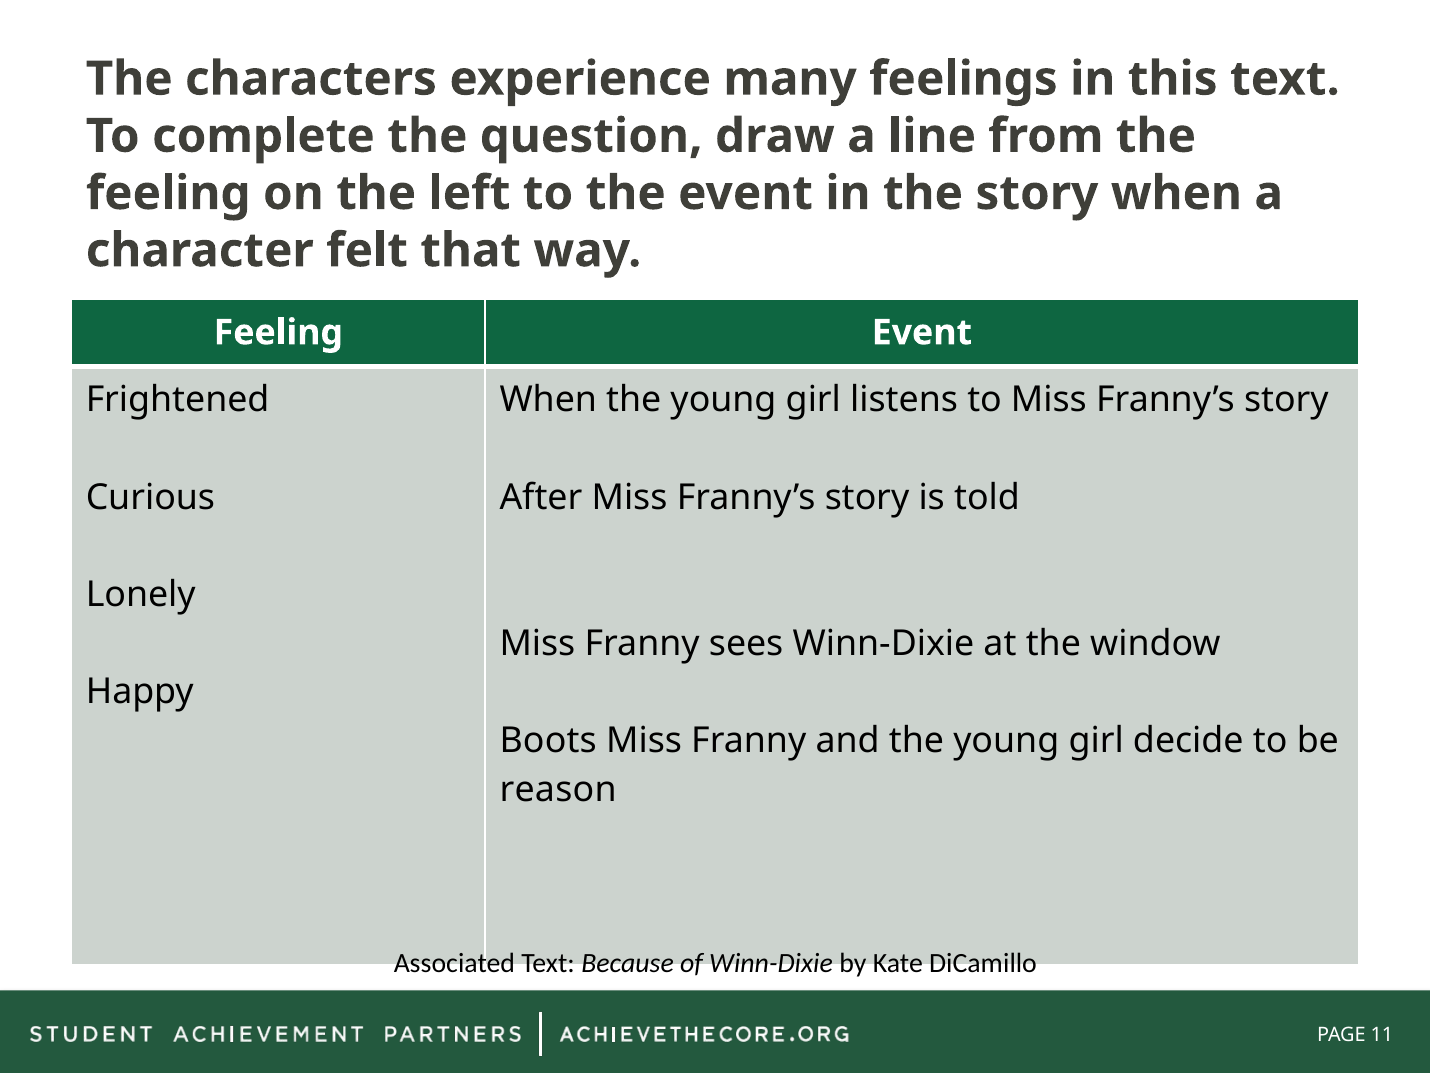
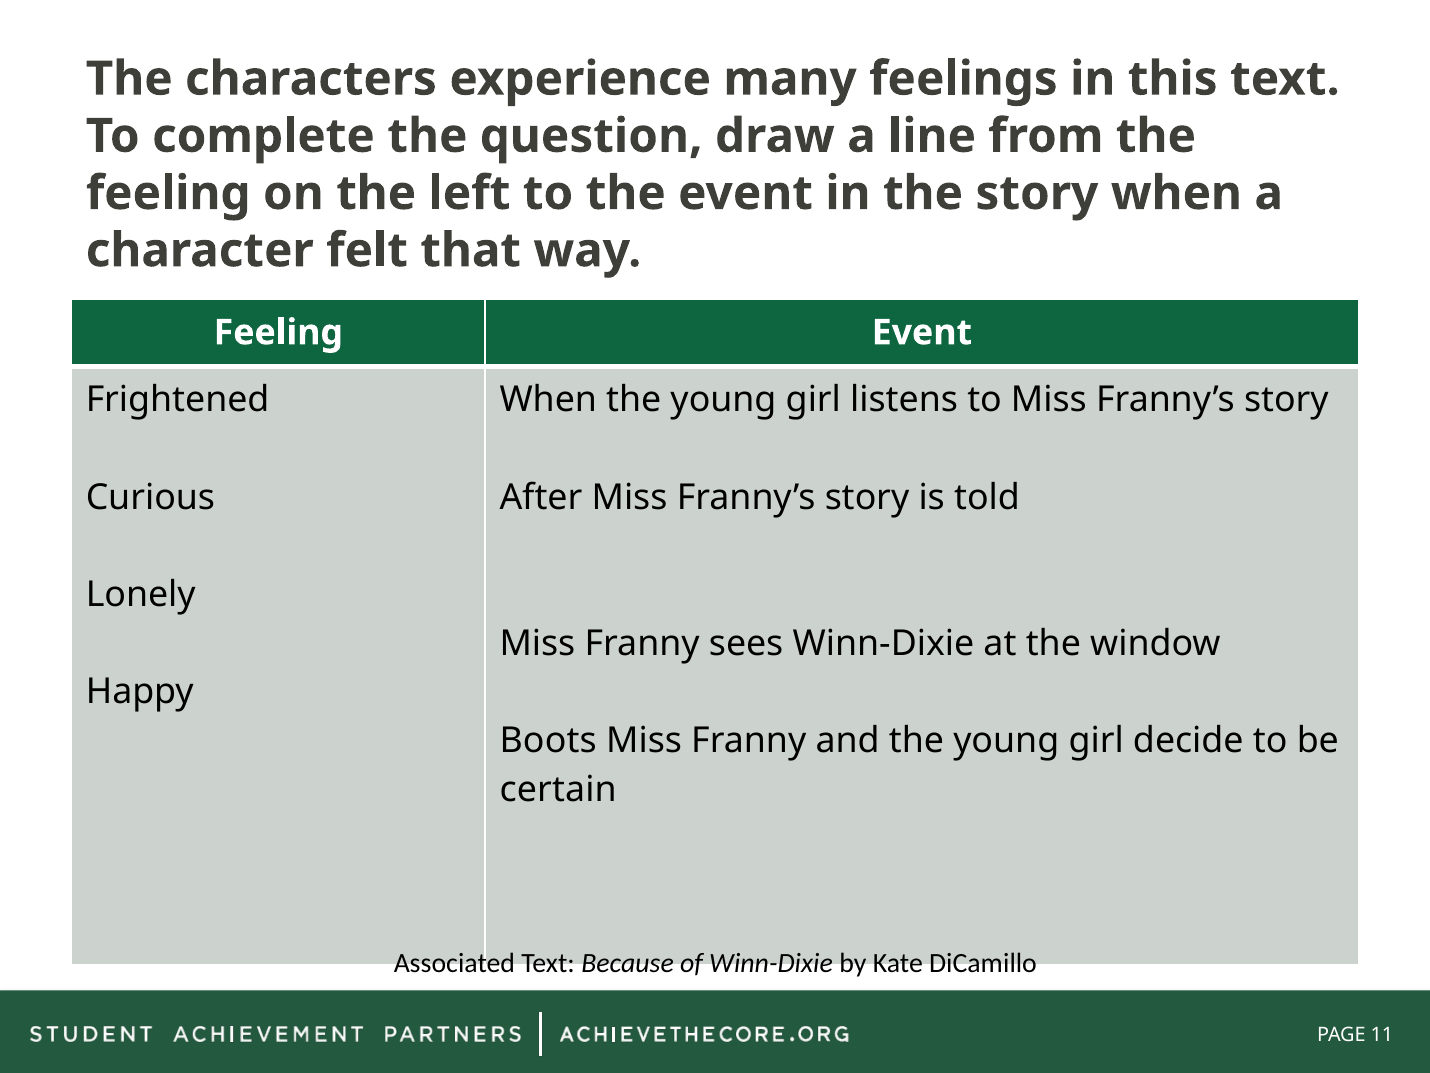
reason: reason -> certain (558, 789)
